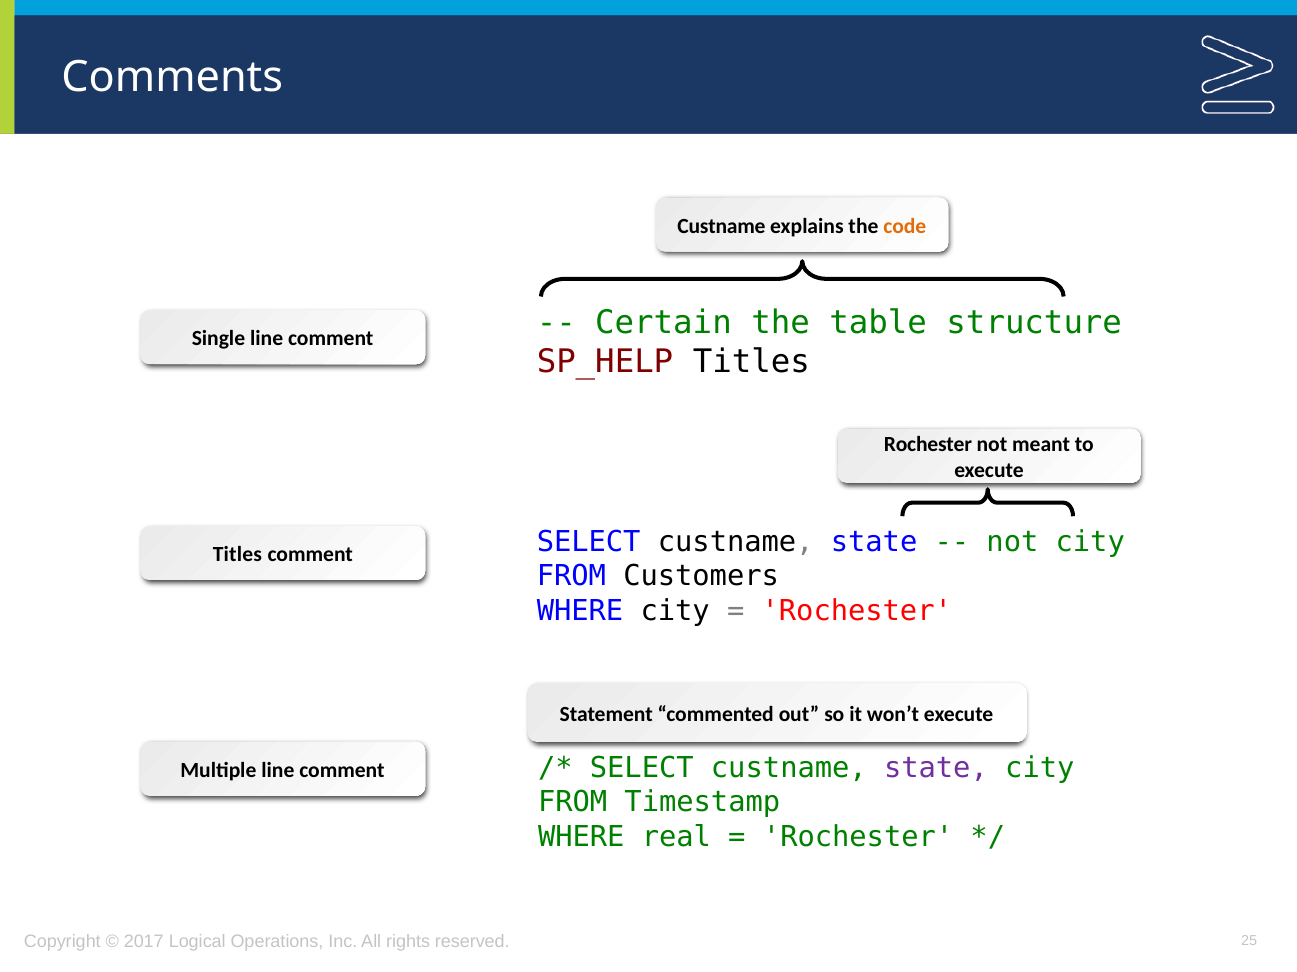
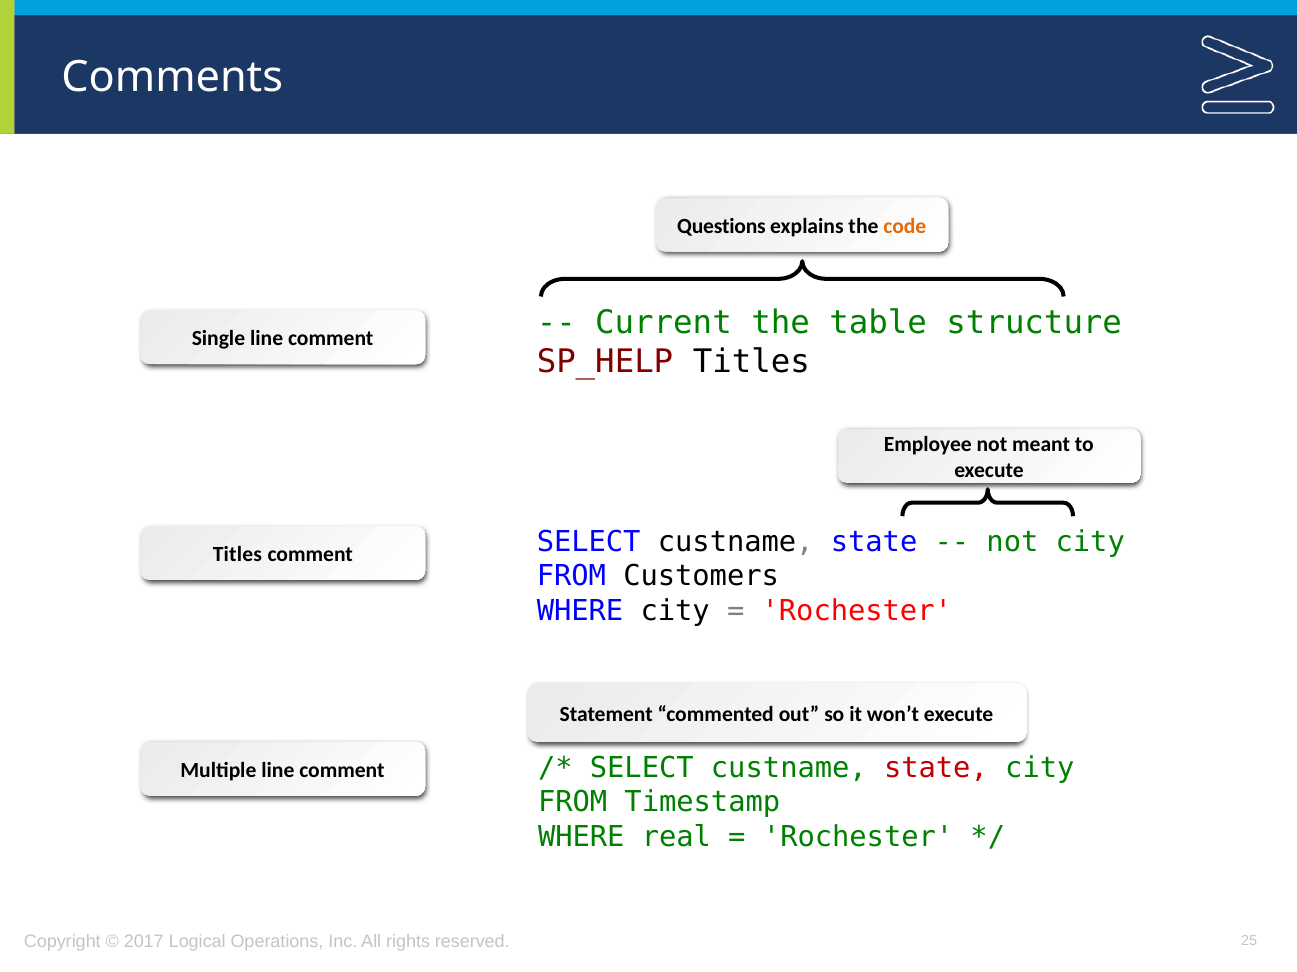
Custname: Custname -> Questions (722, 226)
Certain: Certain -> Current (663, 323)
Rochester: Rochester -> Employee (928, 445)
state colour: purple -> red (936, 768)
